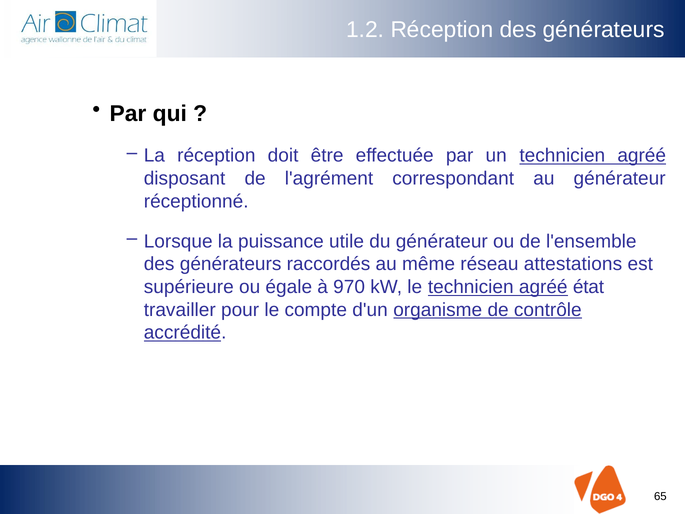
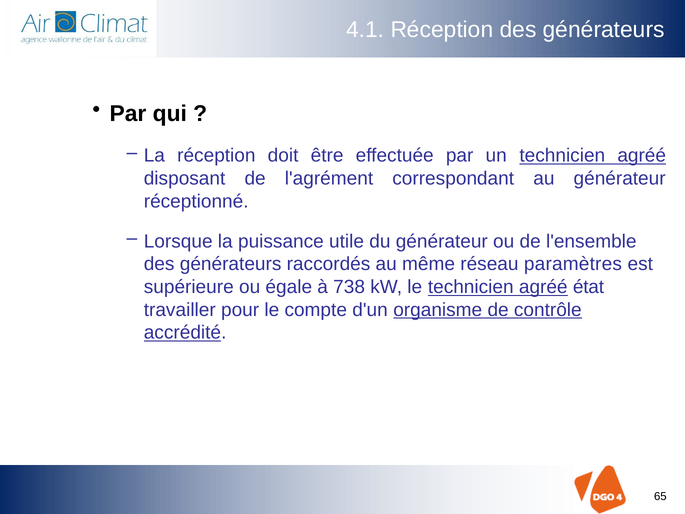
1.2: 1.2 -> 4.1 (365, 30)
attestations: attestations -> paramètres (573, 264)
970: 970 -> 738 (349, 287)
